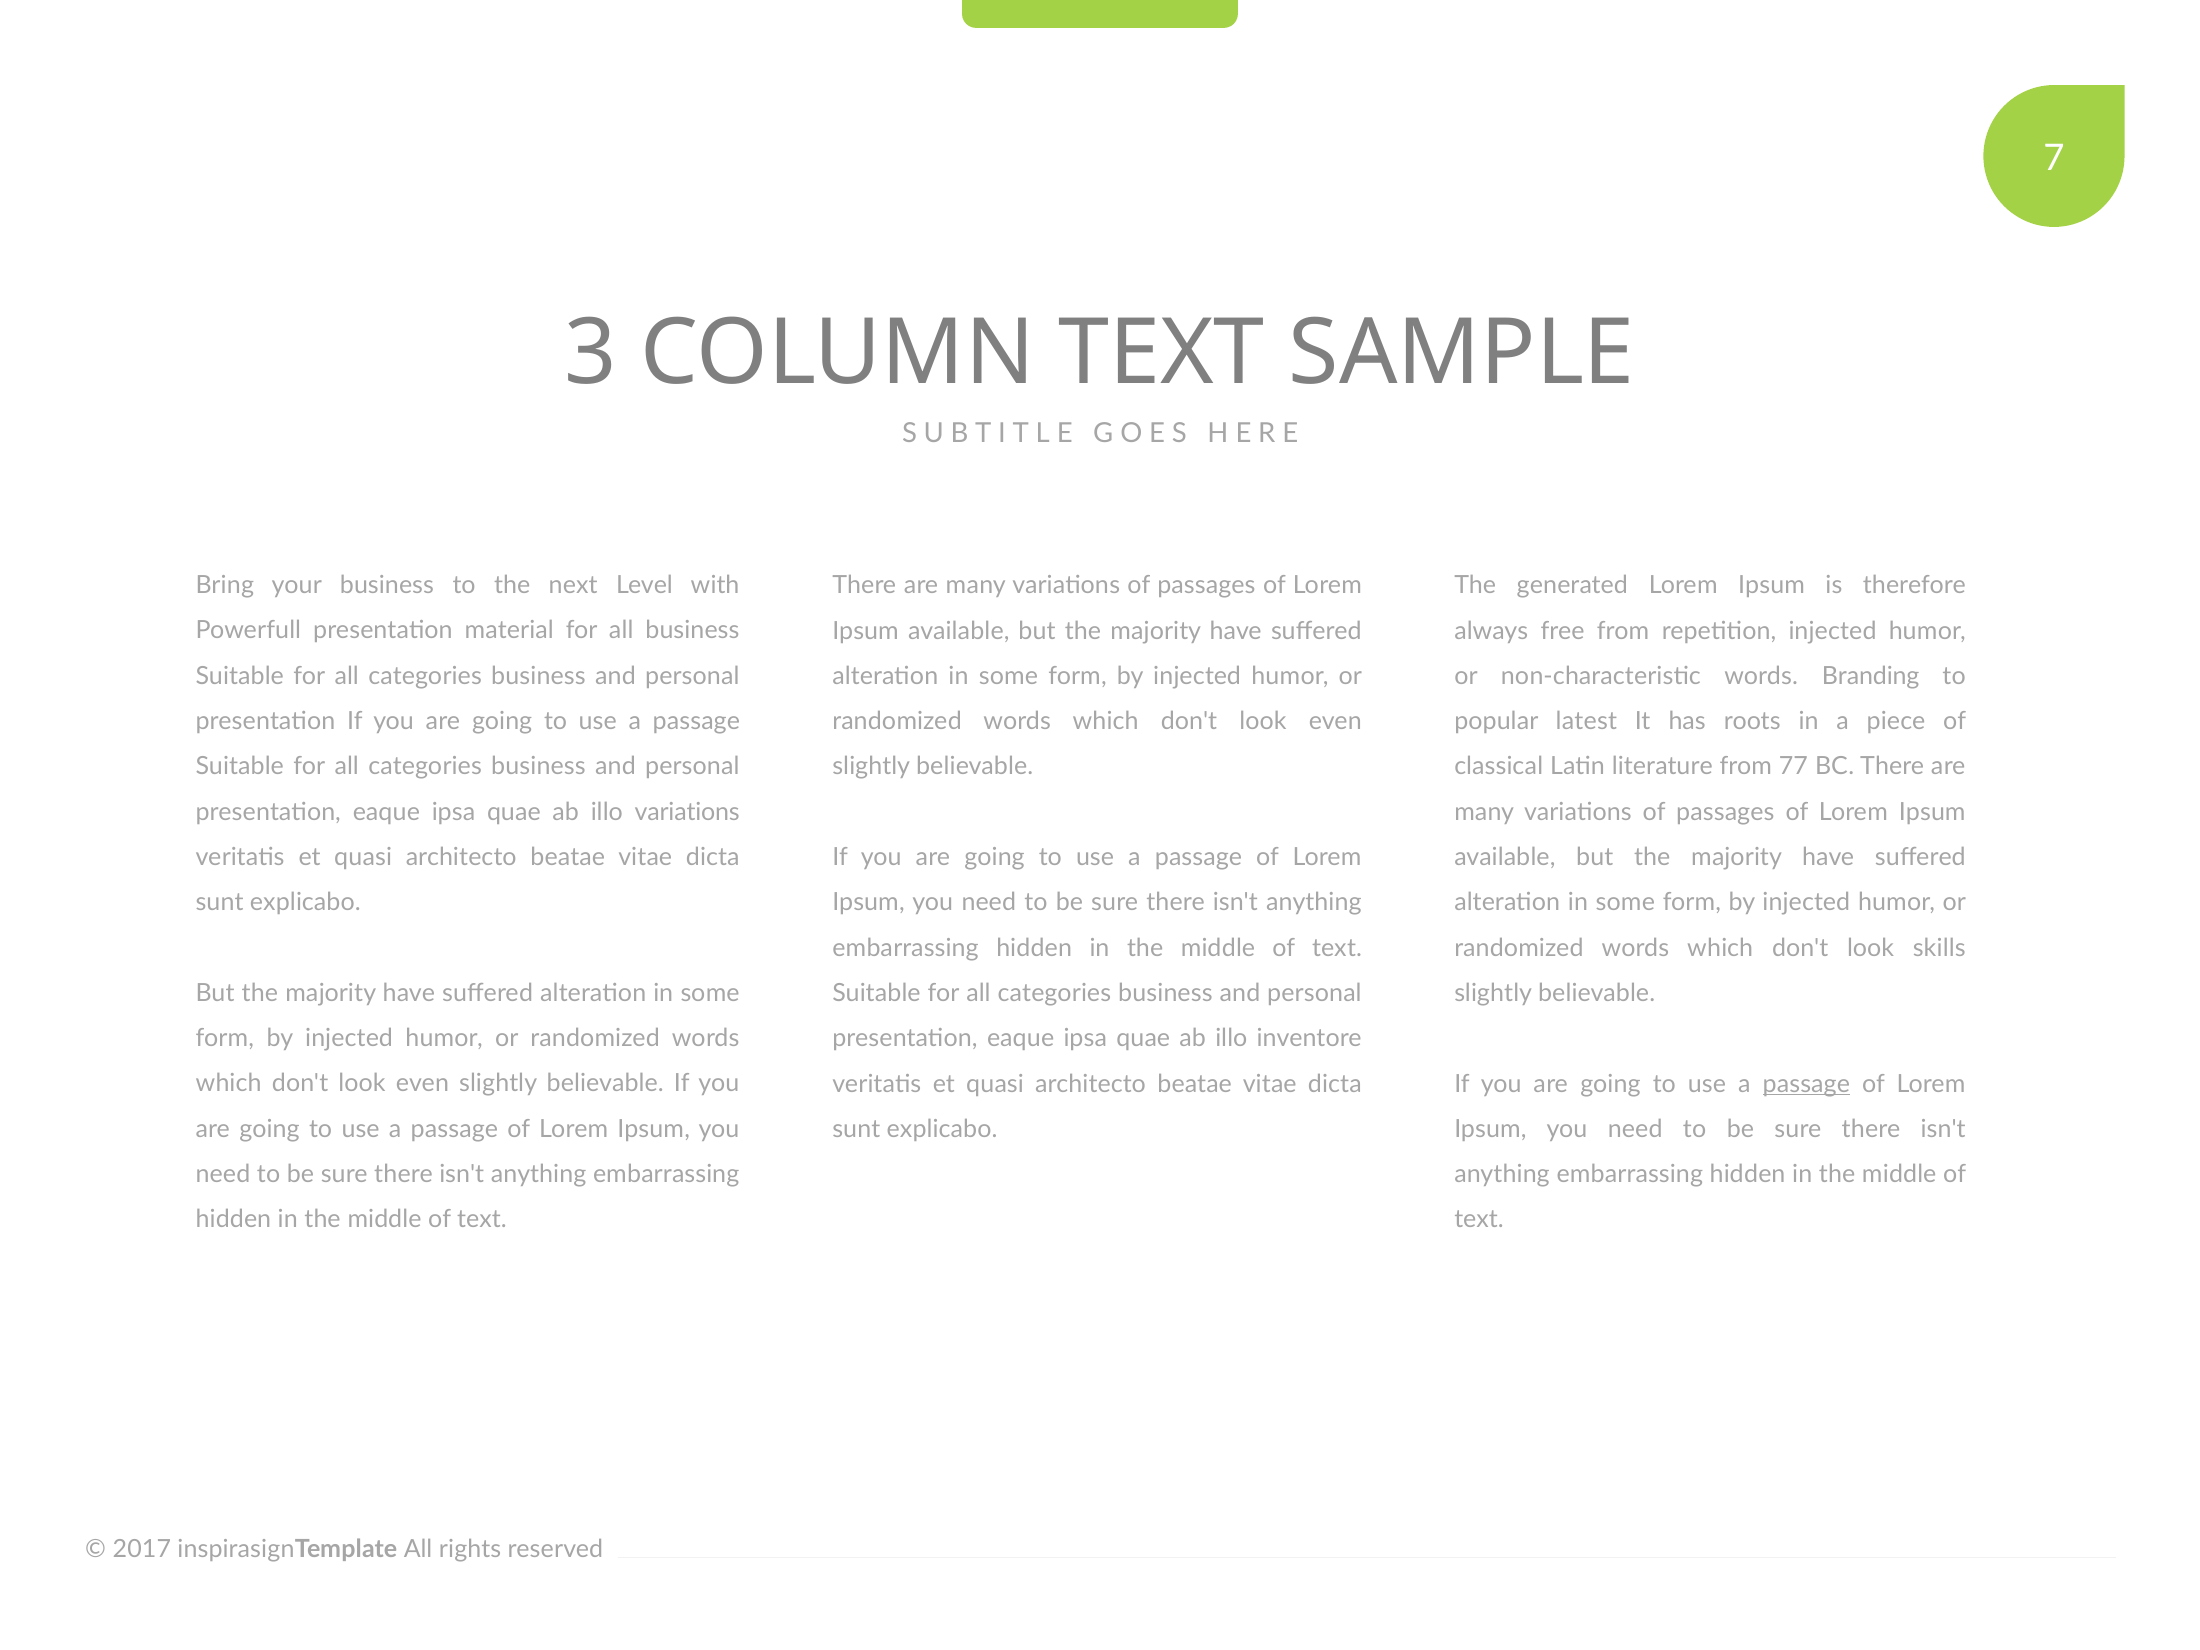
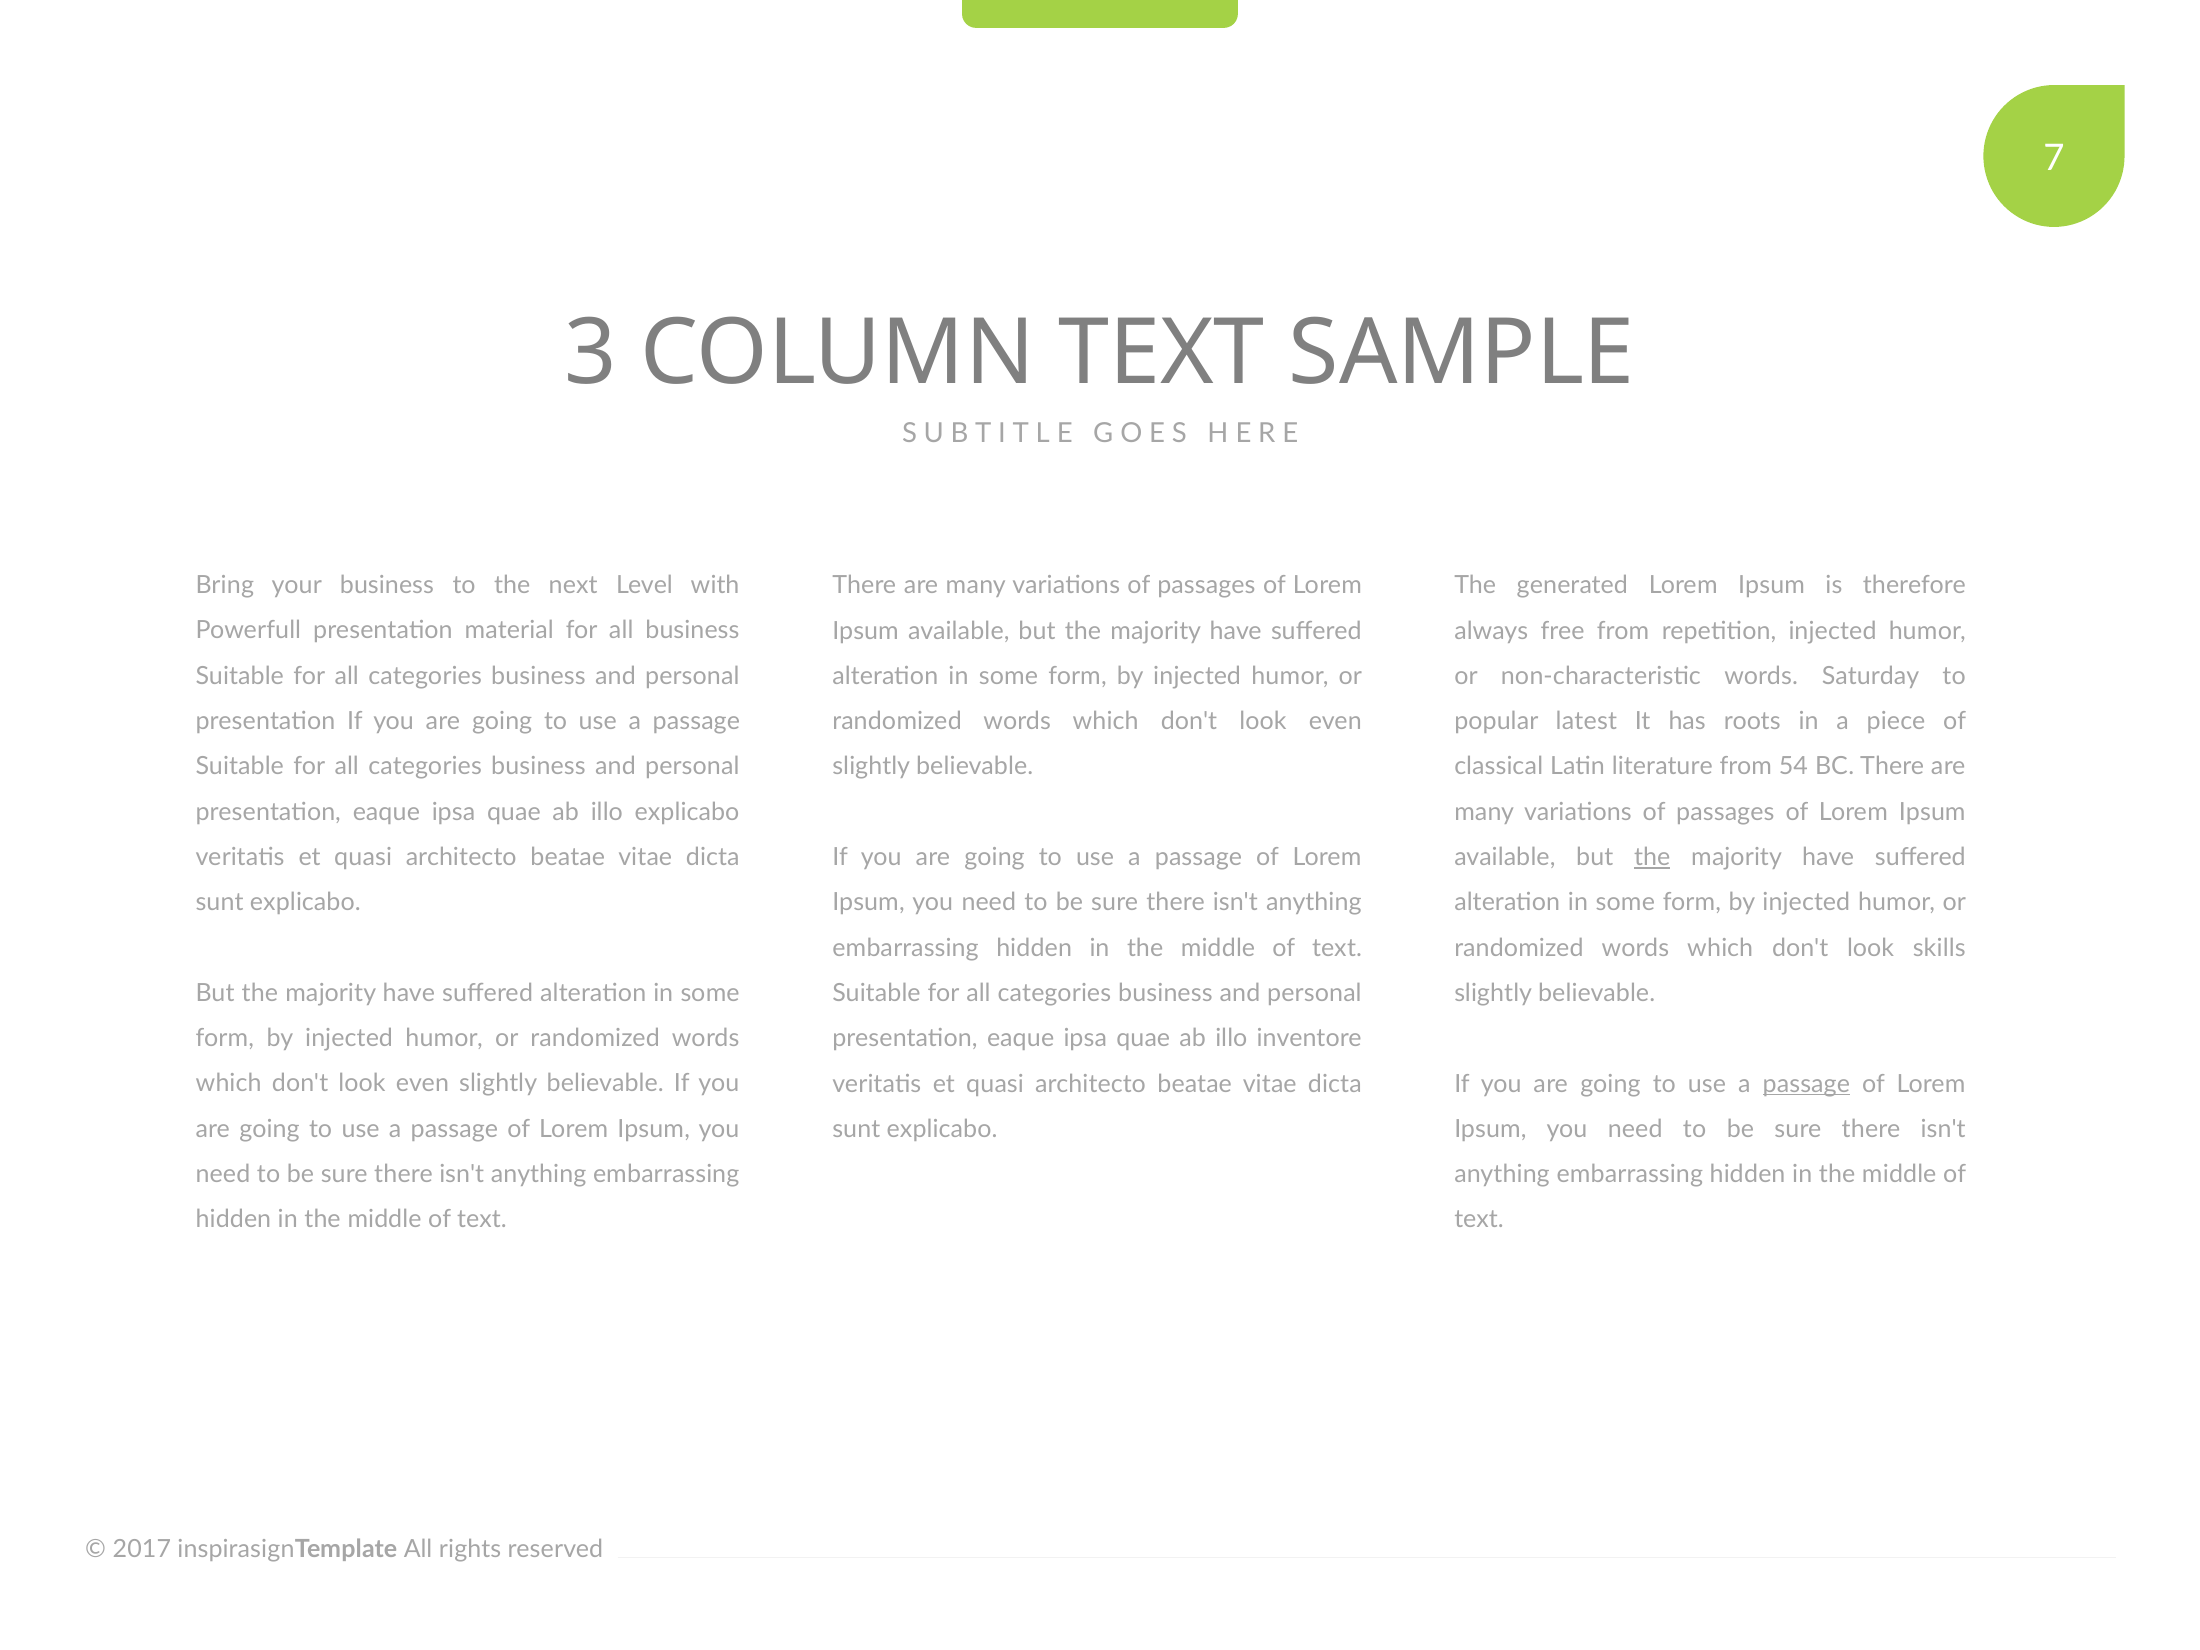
Branding: Branding -> Saturday (1871, 676)
77: 77 -> 54 (1793, 767)
illo variations: variations -> explicabo (687, 812)
the underline: none -> present (1652, 857)
